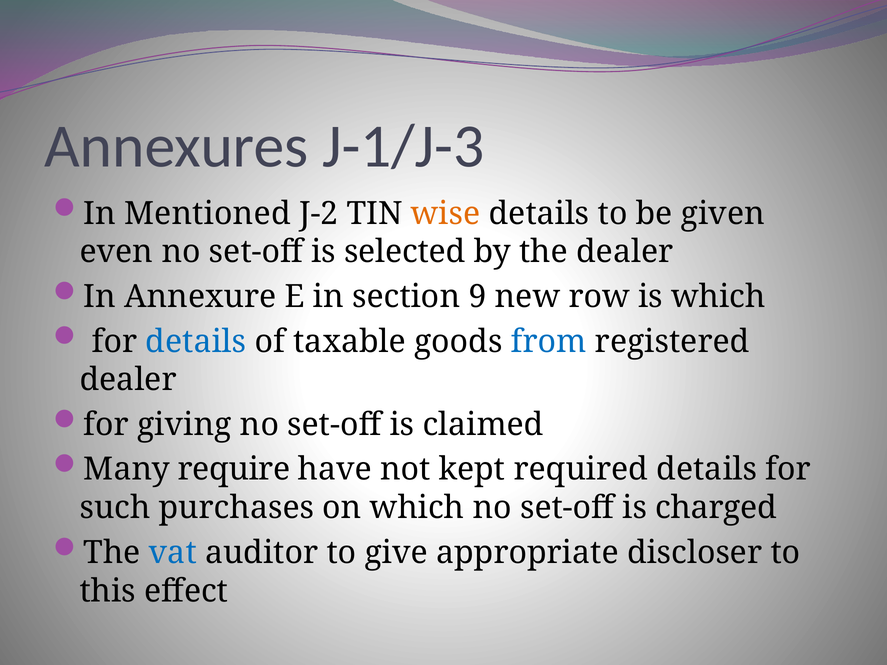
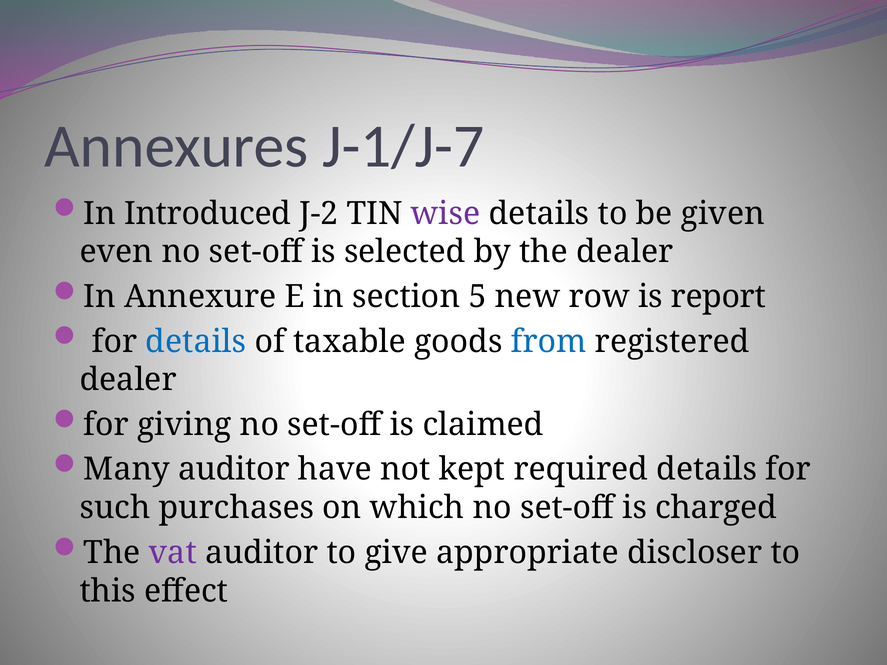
J-1/J-3: J-1/J-3 -> J-1/J-7 (403, 146)
Mentioned: Mentioned -> Introduced (208, 214)
wise colour: orange -> purple (446, 214)
9: 9 -> 5 (477, 297)
is which: which -> report (718, 297)
Many require: require -> auditor (234, 470)
vat colour: blue -> purple (173, 553)
